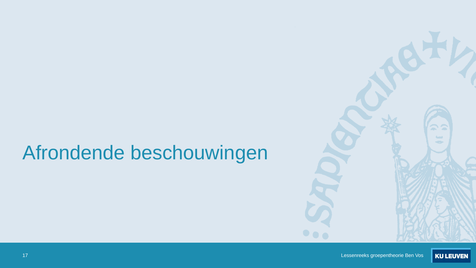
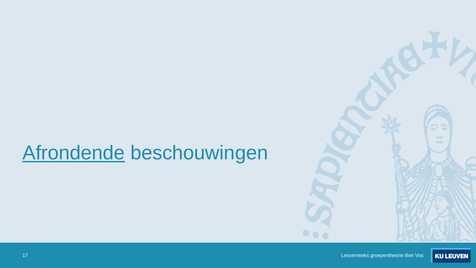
Afrondende underline: none -> present (74, 153)
